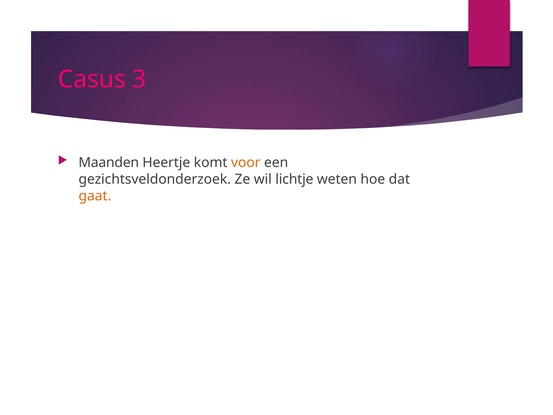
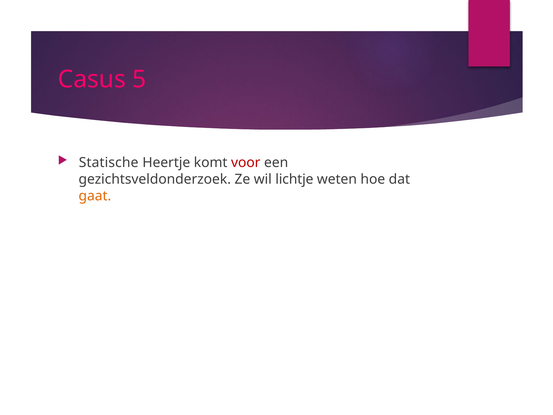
3: 3 -> 5 (139, 79)
Maanden: Maanden -> Statische (109, 163)
voor colour: orange -> red (246, 163)
